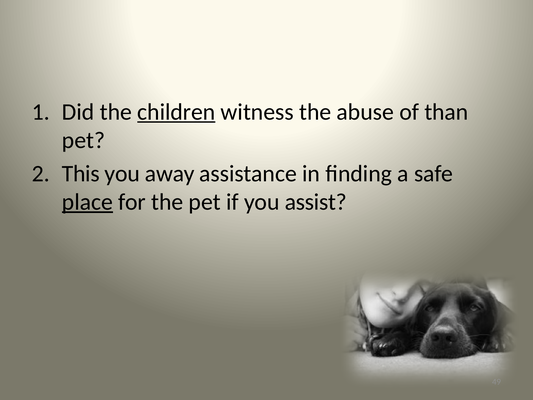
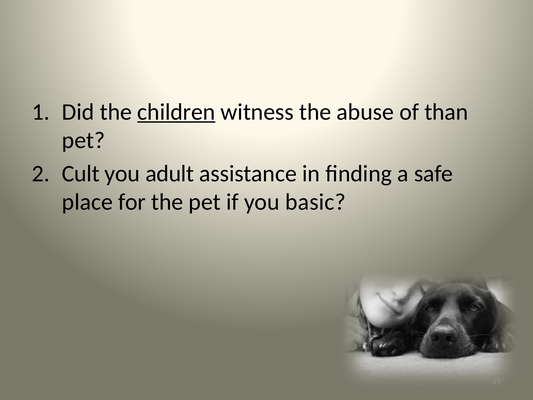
This: This -> Cult (81, 173)
away: away -> adult (170, 173)
place underline: present -> none (87, 202)
assist: assist -> basic (315, 202)
